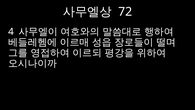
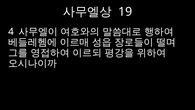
72: 72 -> 19 (125, 12)
